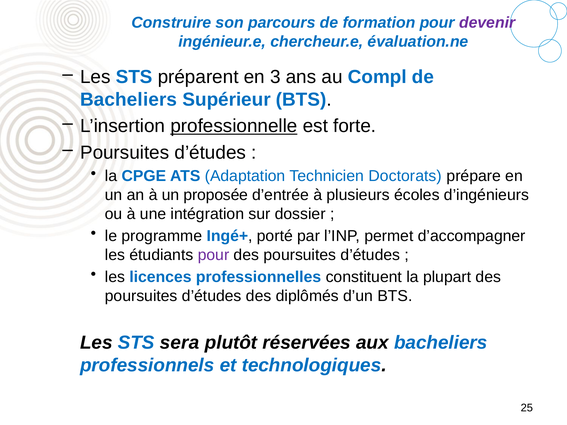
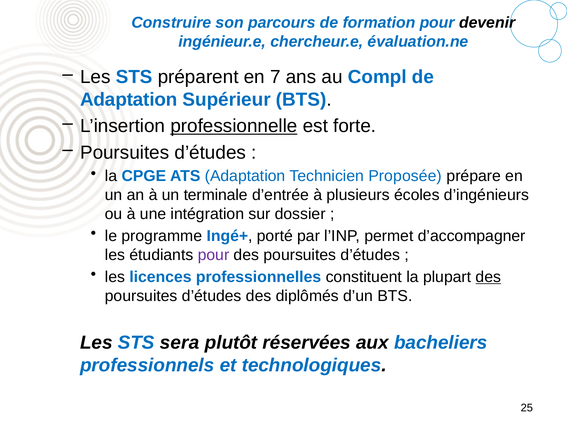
devenir colour: purple -> black (487, 23)
3: 3 -> 7 (275, 77)
Bacheliers: Bacheliers -> Adaptation (129, 100)
Doctorats: Doctorats -> Proposée (405, 176)
proposée: proposée -> terminale (216, 195)
des underline: none -> present (488, 277)
